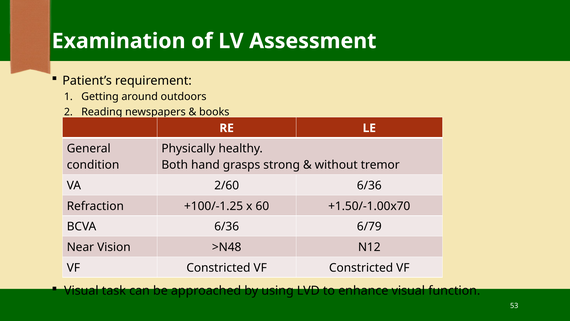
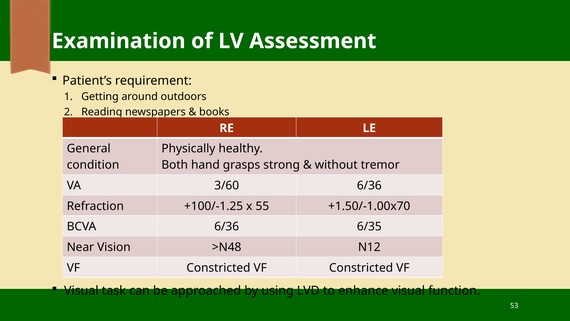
2/60: 2/60 -> 3/60 (227, 185)
60: 60 -> 55 (262, 206)
6/79: 6/79 -> 6/35 (369, 226)
